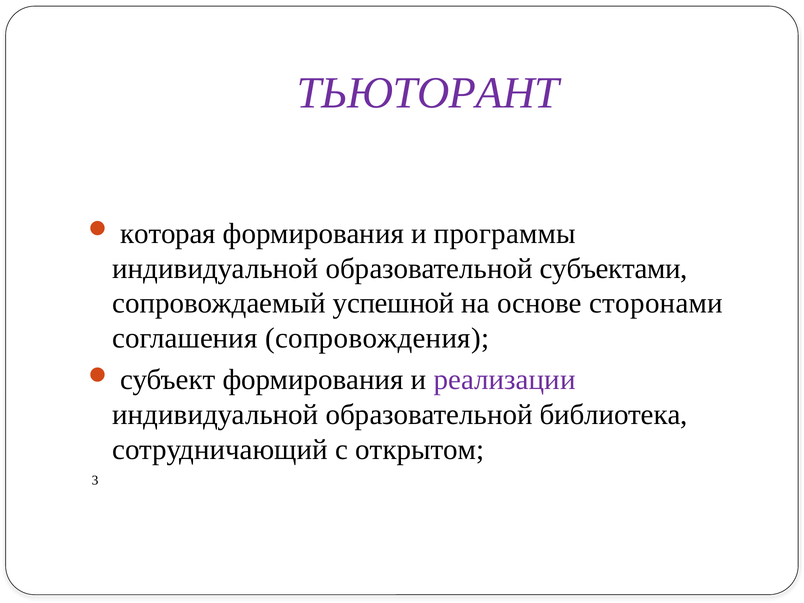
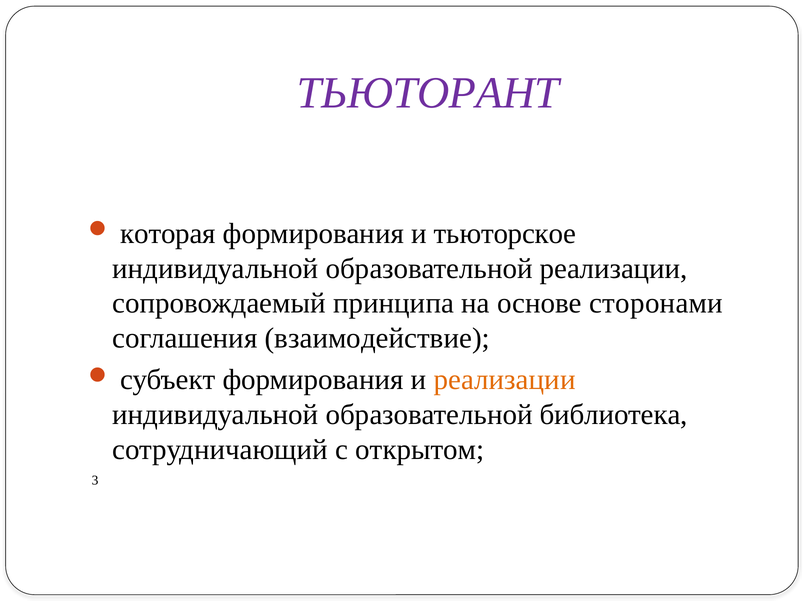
программы: программы -> тьюторское (505, 234)
образовательной субъектами: субъектами -> реализации (614, 268)
успешной: успешной -> принципа (394, 303)
сопровождения: сопровождения -> взаимодействие (377, 338)
реализации colour: purple -> orange (505, 380)
